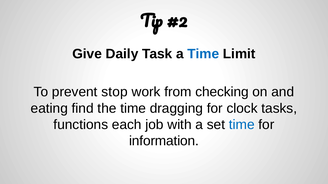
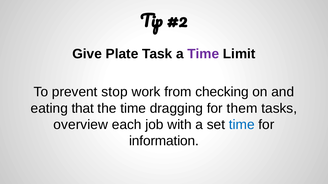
Daily: Daily -> Plate (122, 54)
Time colour: blue -> purple (203, 54)
find: find -> that (83, 109)
clock: clock -> them (242, 109)
functions: functions -> overview (81, 125)
